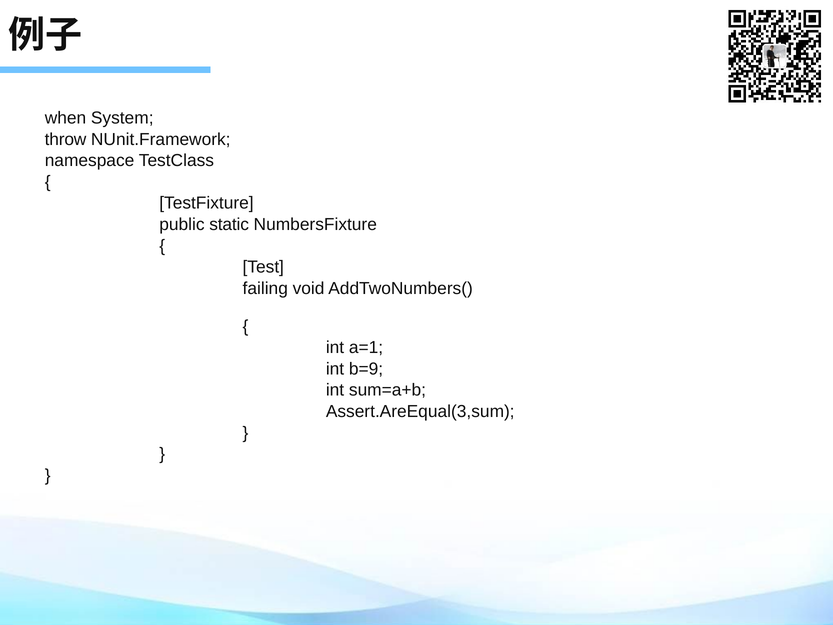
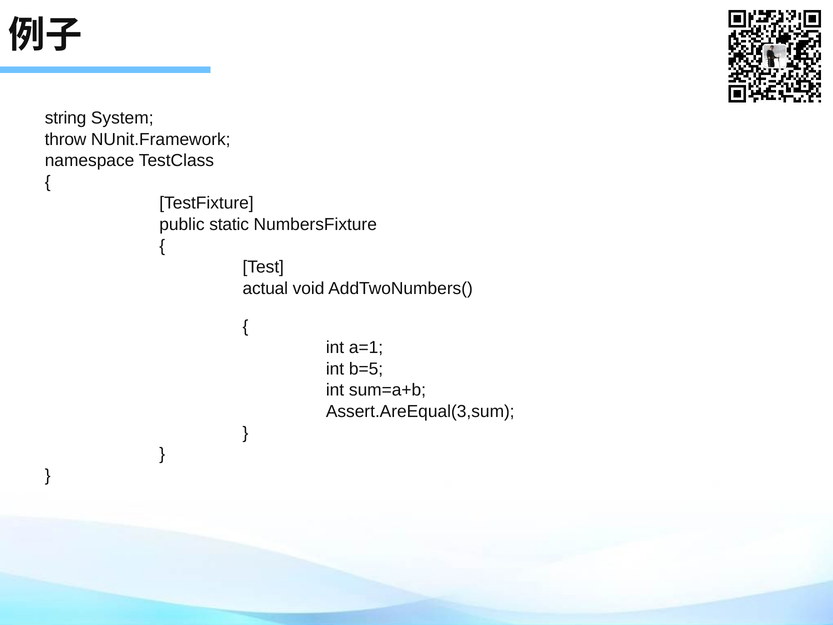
when: when -> string (66, 118)
failing: failing -> actual (265, 288)
b=9: b=9 -> b=5 (366, 369)
